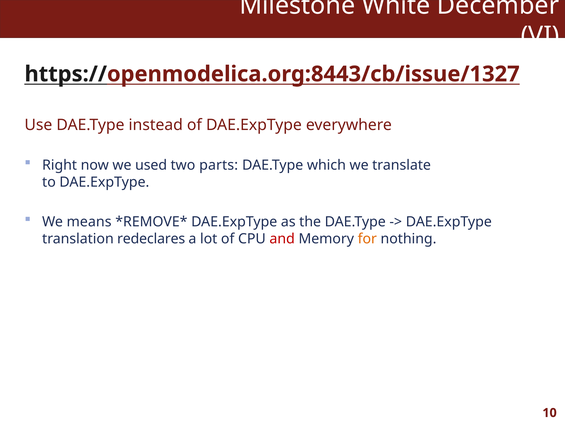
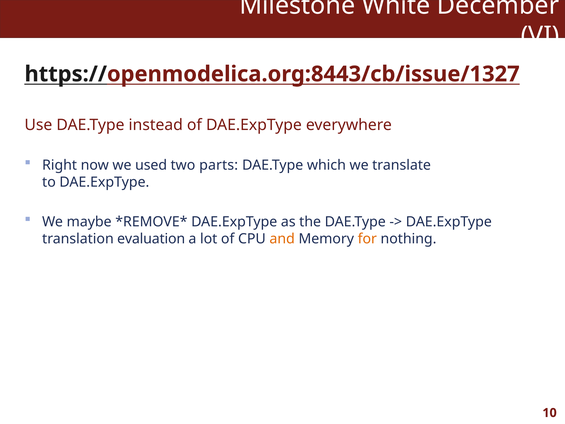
means: means -> maybe (89, 222)
redeclares: redeclares -> evaluation (151, 239)
and colour: red -> orange (282, 239)
